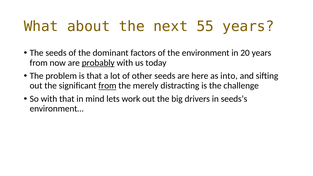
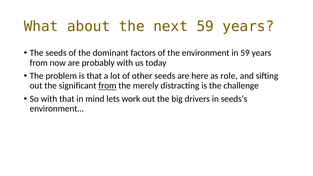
next 55: 55 -> 59 (205, 26)
in 20: 20 -> 59 (245, 53)
probably underline: present -> none (98, 63)
into: into -> role (229, 76)
